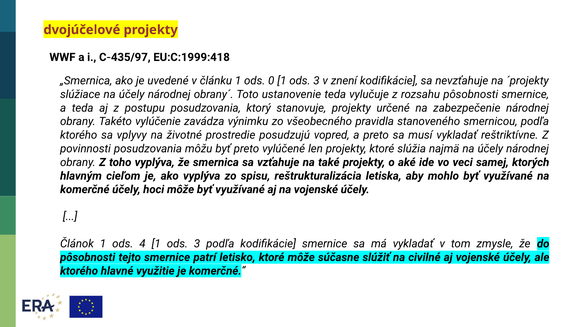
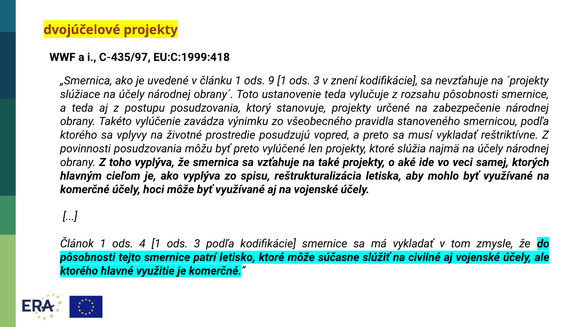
0: 0 -> 9 (271, 81)
